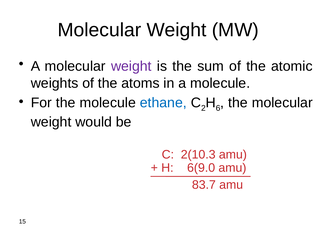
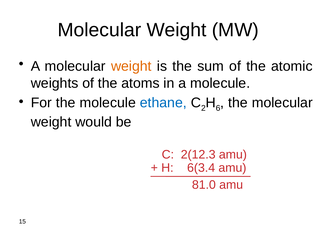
weight colour: purple -> orange (131, 66)
2(10.3: 2(10.3 -> 2(12.3 (198, 155)
6(9.0: 6(9.0 -> 6(3.4 (201, 168)
83.7: 83.7 -> 81.0 (204, 185)
